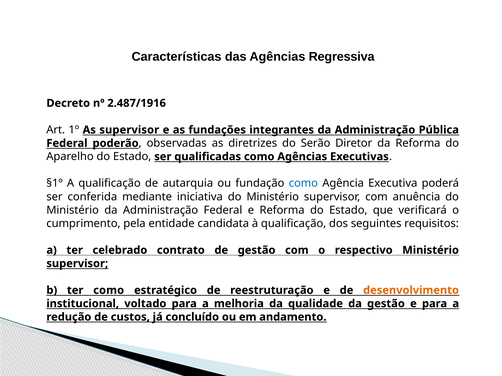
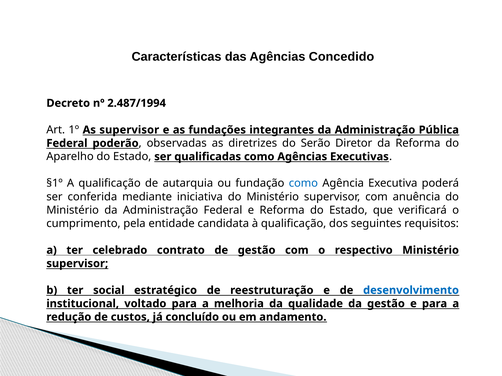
Regressiva: Regressiva -> Concedido (341, 57)
2.487/1916: 2.487/1916 -> 2.487/1994 (137, 103)
ter como: como -> social (109, 291)
desenvolvimento colour: orange -> blue (411, 291)
